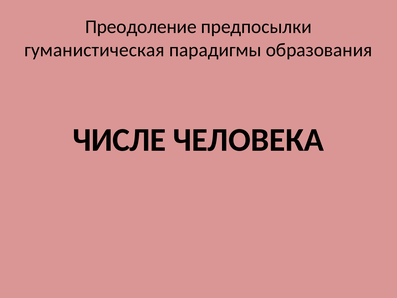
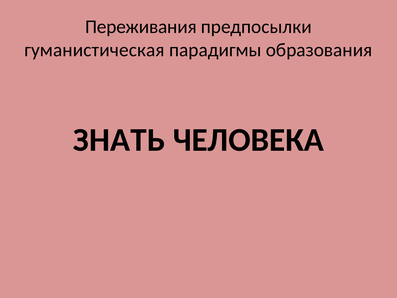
Преодоление: Преодоление -> Переживания (141, 27)
ЧИСЛЕ: ЧИСЛЕ -> ЗНАТЬ (119, 140)
